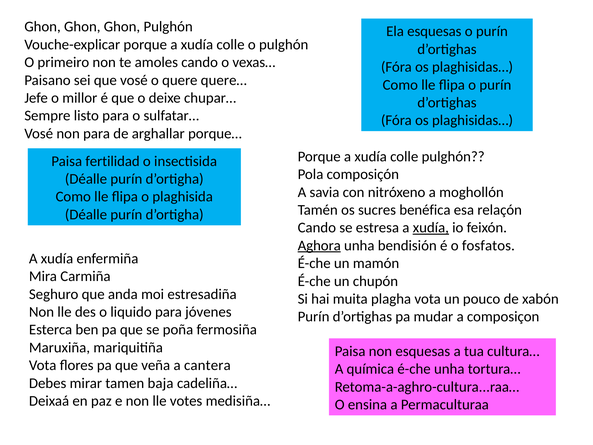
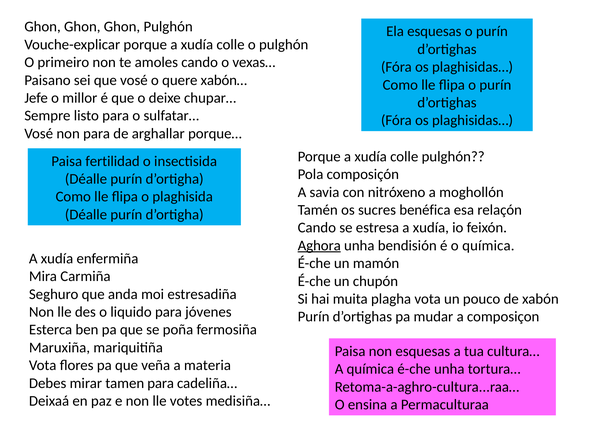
quere…: quere… -> xabón… (224, 80)
xudía underline: present -> none (431, 228)
o fosfatos: fosfatos -> química (488, 245)
cantera: cantera -> materia (207, 365)
tamen baja: baja -> para (161, 383)
